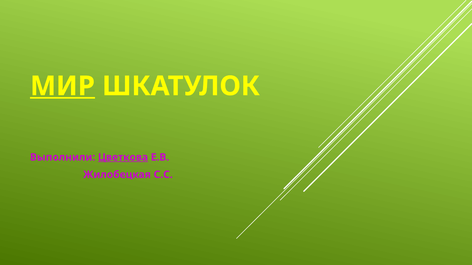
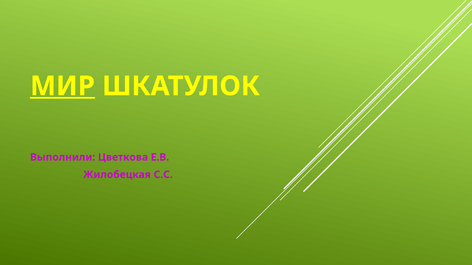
Цветкова underline: present -> none (123, 157)
